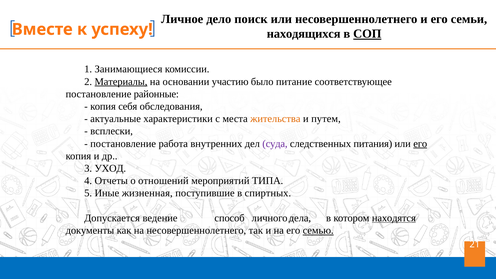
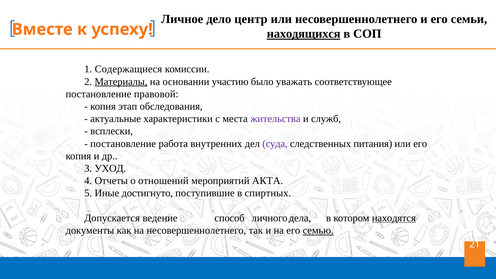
поиск: поиск -> центр (251, 19)
находящихся underline: none -> present (304, 34)
COП underline: present -> none (367, 34)
Занимающиеся: Занимающиеся -> Содержащиеся (128, 69)
питание: питание -> уважать (294, 82)
районные: районные -> правовой (156, 94)
себя: себя -> этап (128, 106)
жительства colour: orange -> purple (275, 119)
путем: путем -> служб (326, 119)
его underline: present -> none (420, 144)
ТИПА: ТИПА -> АКТА (268, 181)
жизненная: жизненная -> достигнуто (147, 193)
